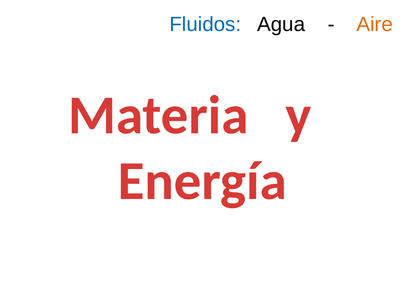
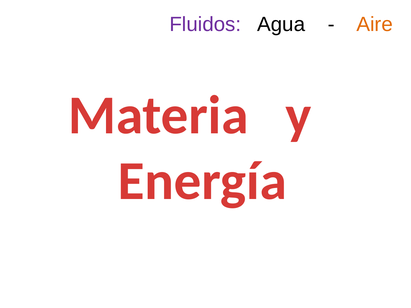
Fluidos colour: blue -> purple (205, 24)
